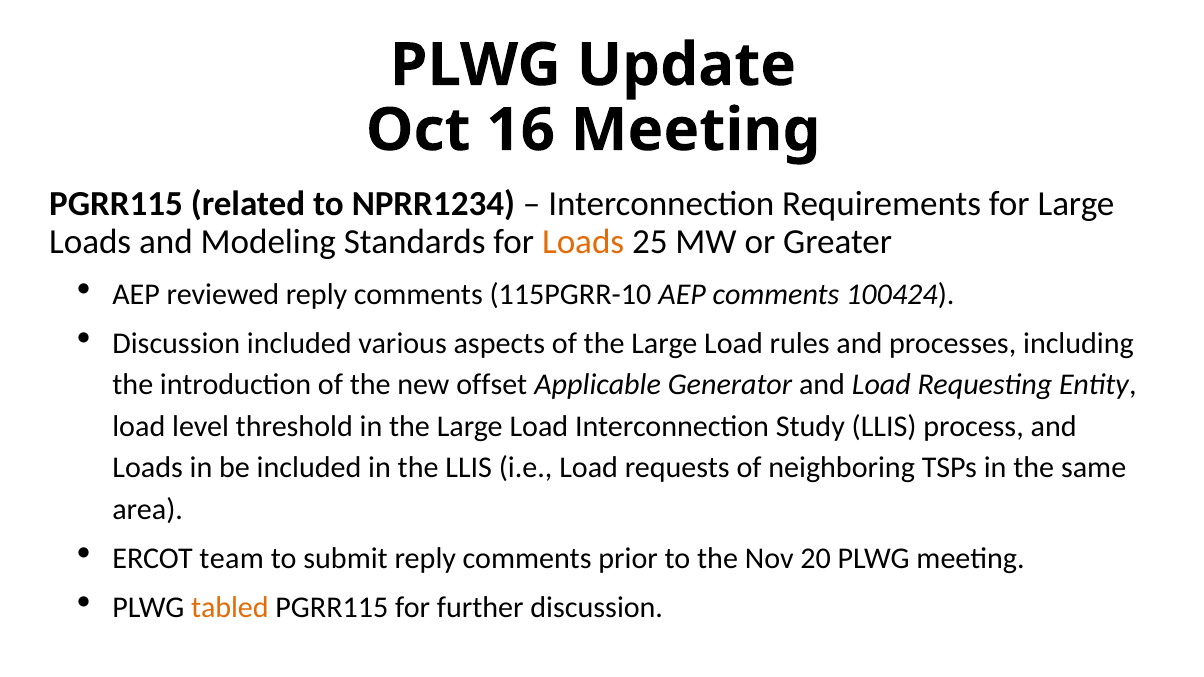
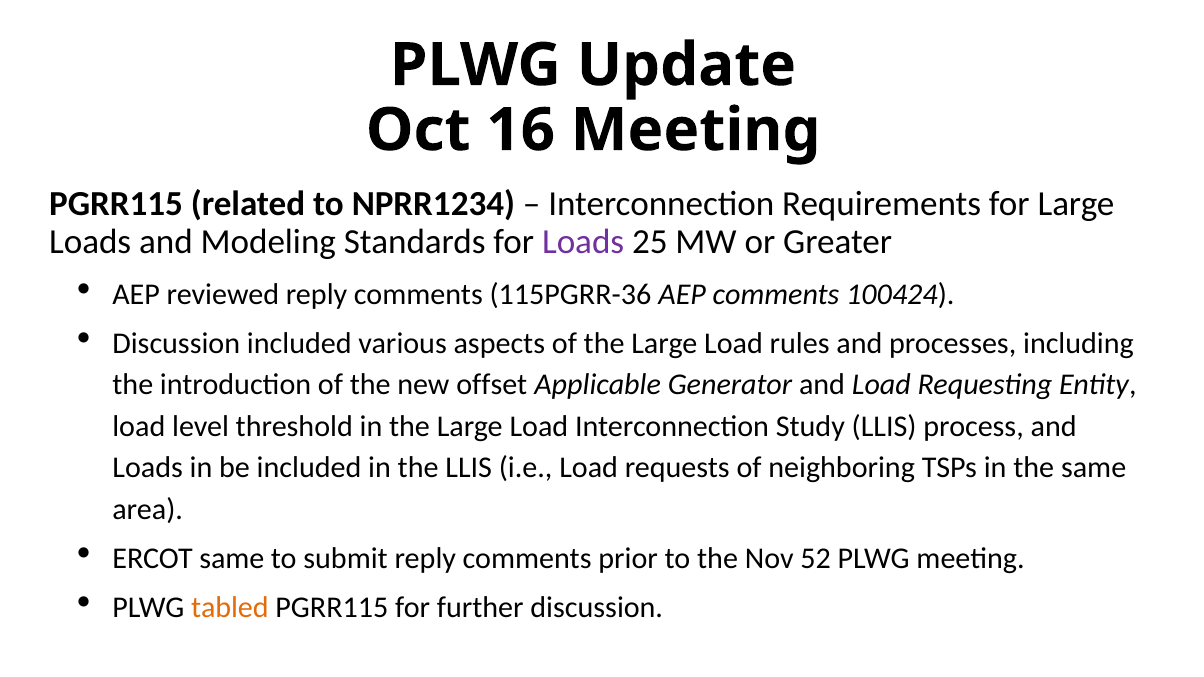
Loads colour: orange -> purple (583, 242)
115PGRR-10: 115PGRR-10 -> 115PGRR-36 (570, 294)
ERCOT team: team -> same (232, 558)
20: 20 -> 52 (816, 558)
